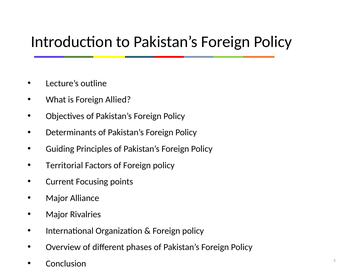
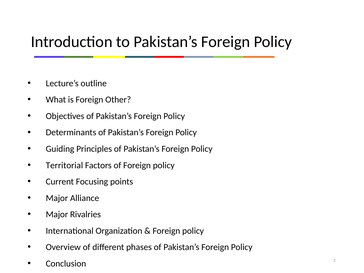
Allied: Allied -> Other (118, 100)
